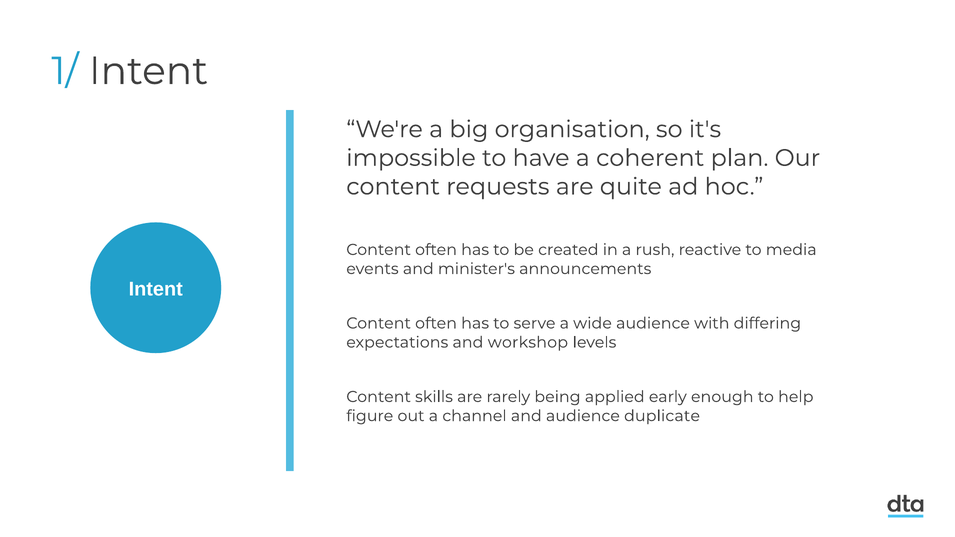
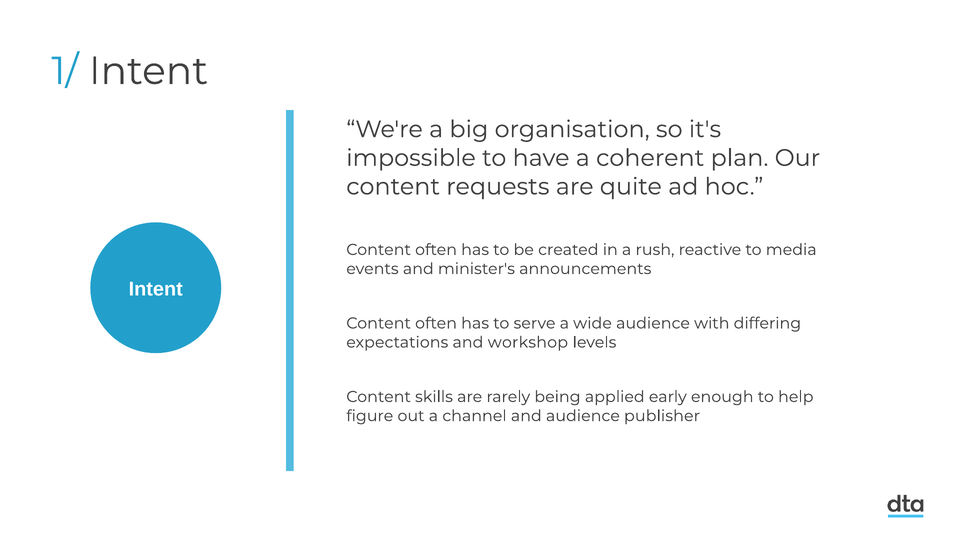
duplicate: duplicate -> publisher (662, 416)
